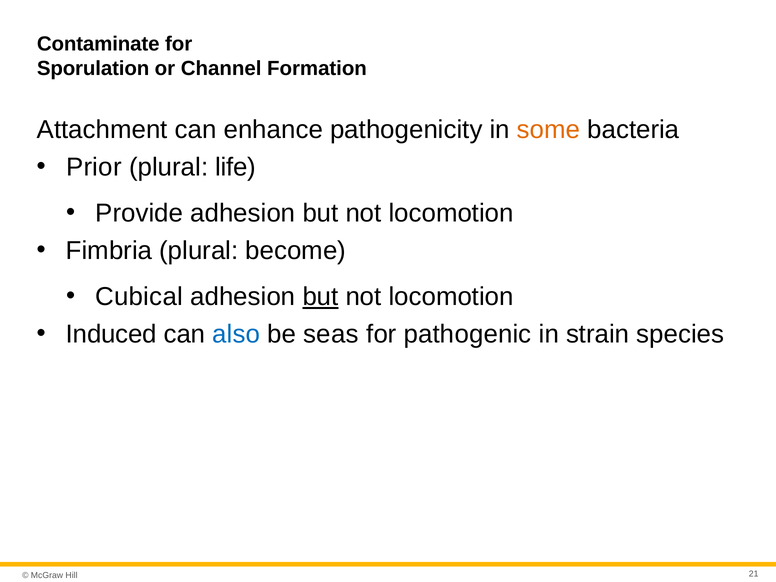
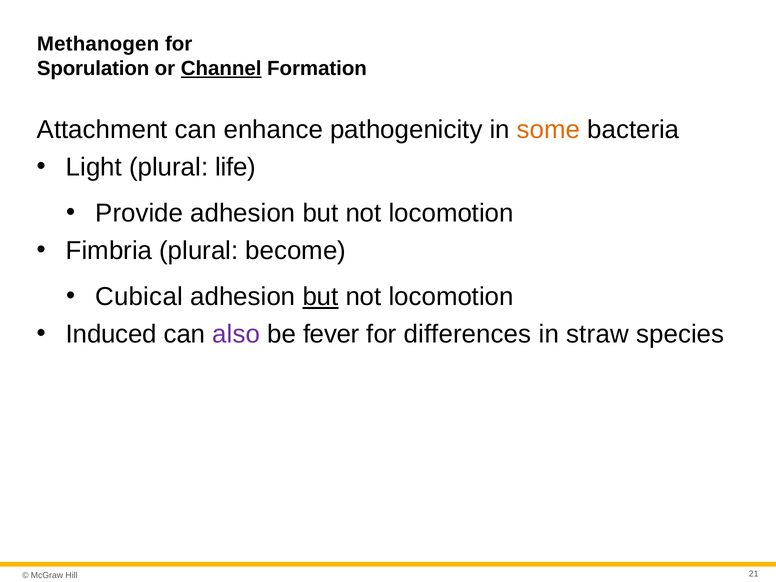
Contaminate: Contaminate -> Methanogen (98, 44)
Channel underline: none -> present (221, 68)
Prior: Prior -> Light (94, 167)
also colour: blue -> purple (236, 334)
seas: seas -> fever (331, 334)
pathogenic: pathogenic -> differences (468, 334)
strain: strain -> straw (598, 334)
